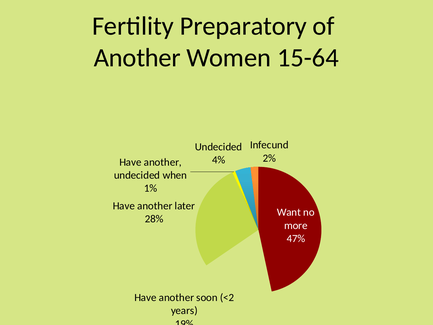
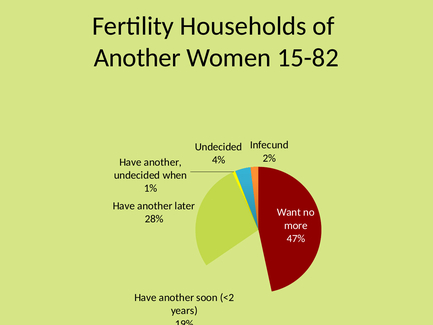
Preparatory: Preparatory -> Households (243, 26)
15-64: 15-64 -> 15-82 (308, 58)
